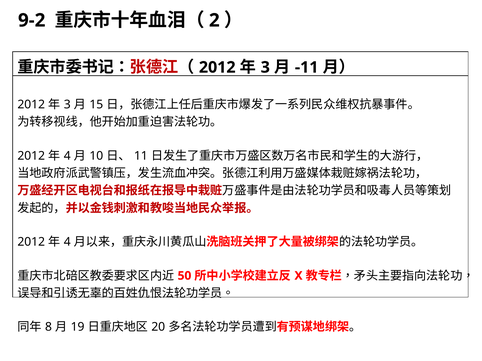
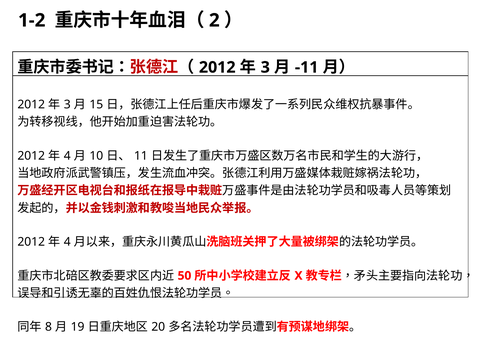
9-2: 9-2 -> 1-2 (32, 20)
